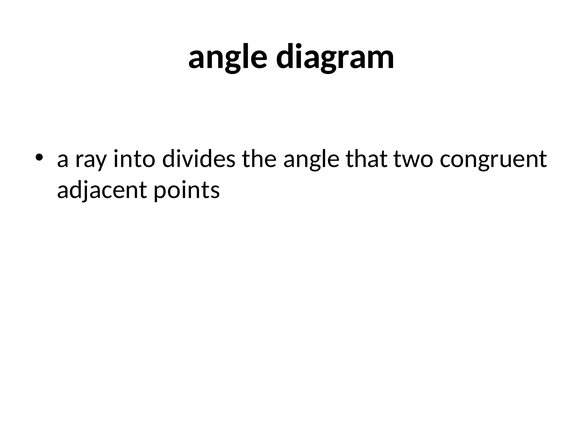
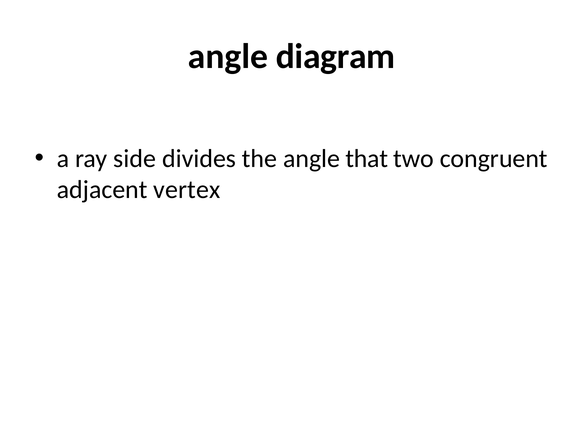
into: into -> side (135, 159)
points: points -> vertex (187, 190)
